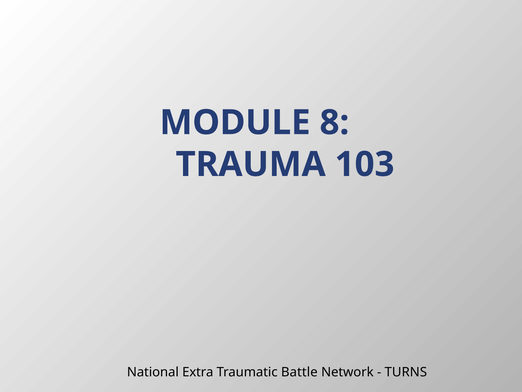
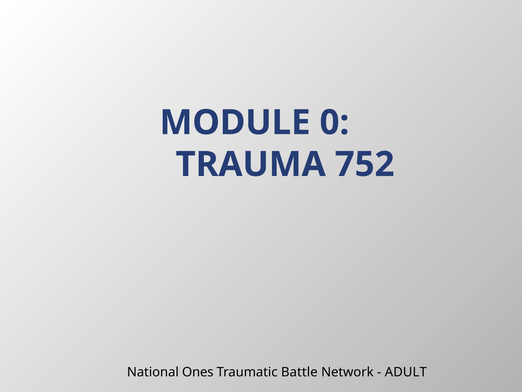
8: 8 -> 0 (334, 122)
103: 103 -> 752 (365, 164)
Extra: Extra -> Ones (198, 372)
TURNS: TURNS -> ADULT (406, 372)
